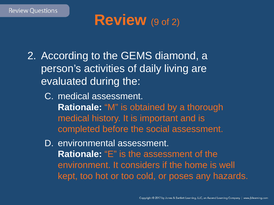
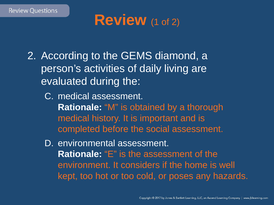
9: 9 -> 1 (155, 22)
